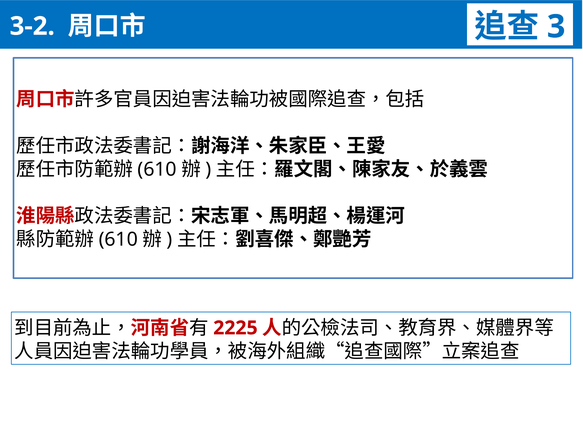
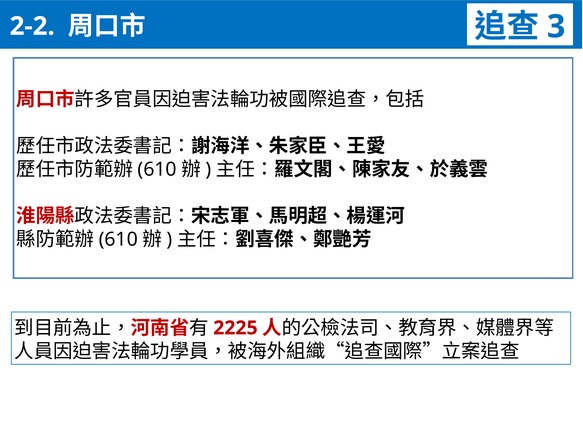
3-2: 3-2 -> 2-2 (32, 26)
